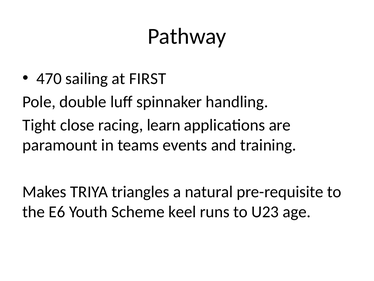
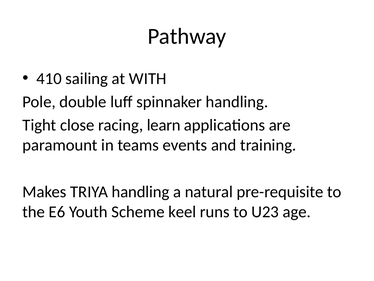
470: 470 -> 410 (49, 78)
FIRST: FIRST -> WITH (148, 78)
TRIYA triangles: triangles -> handling (141, 192)
